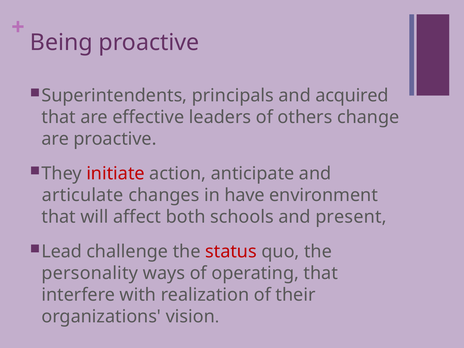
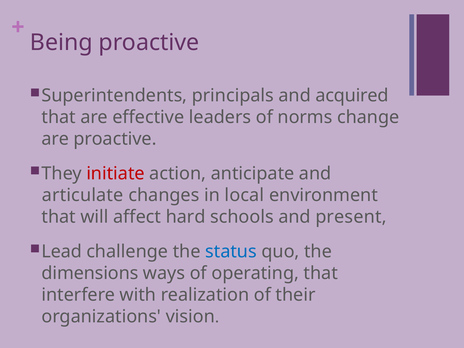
others: others -> norms (305, 117)
have: have -> local (244, 195)
both: both -> hard (186, 217)
status colour: red -> blue (231, 251)
personality: personality -> dimensions (90, 273)
